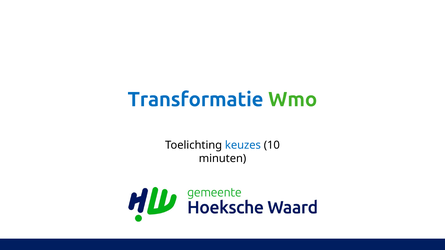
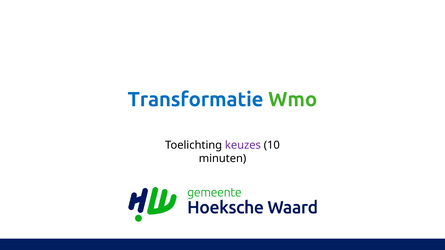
keuzes colour: blue -> purple (243, 145)
